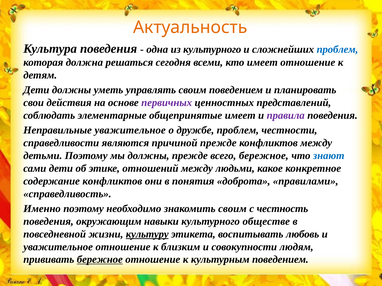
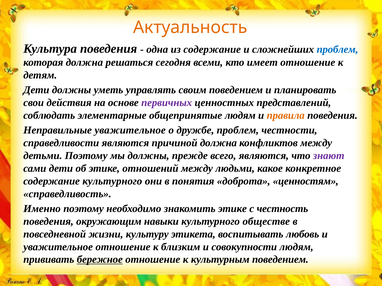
из культурного: культурного -> содержание (212, 49)
общепринятые имеет: имеет -> людям (240, 116)
правила colour: purple -> orange (286, 116)
причиной прежде: прежде -> должна (218, 143)
всего бережное: бережное -> являются (264, 156)
знают colour: blue -> purple (329, 156)
содержание конфликтов: конфликтов -> культурного (112, 181)
правилами: правилами -> ценностям (306, 181)
знакомить своим: своим -> этике (232, 209)
культуру underline: present -> none (147, 234)
